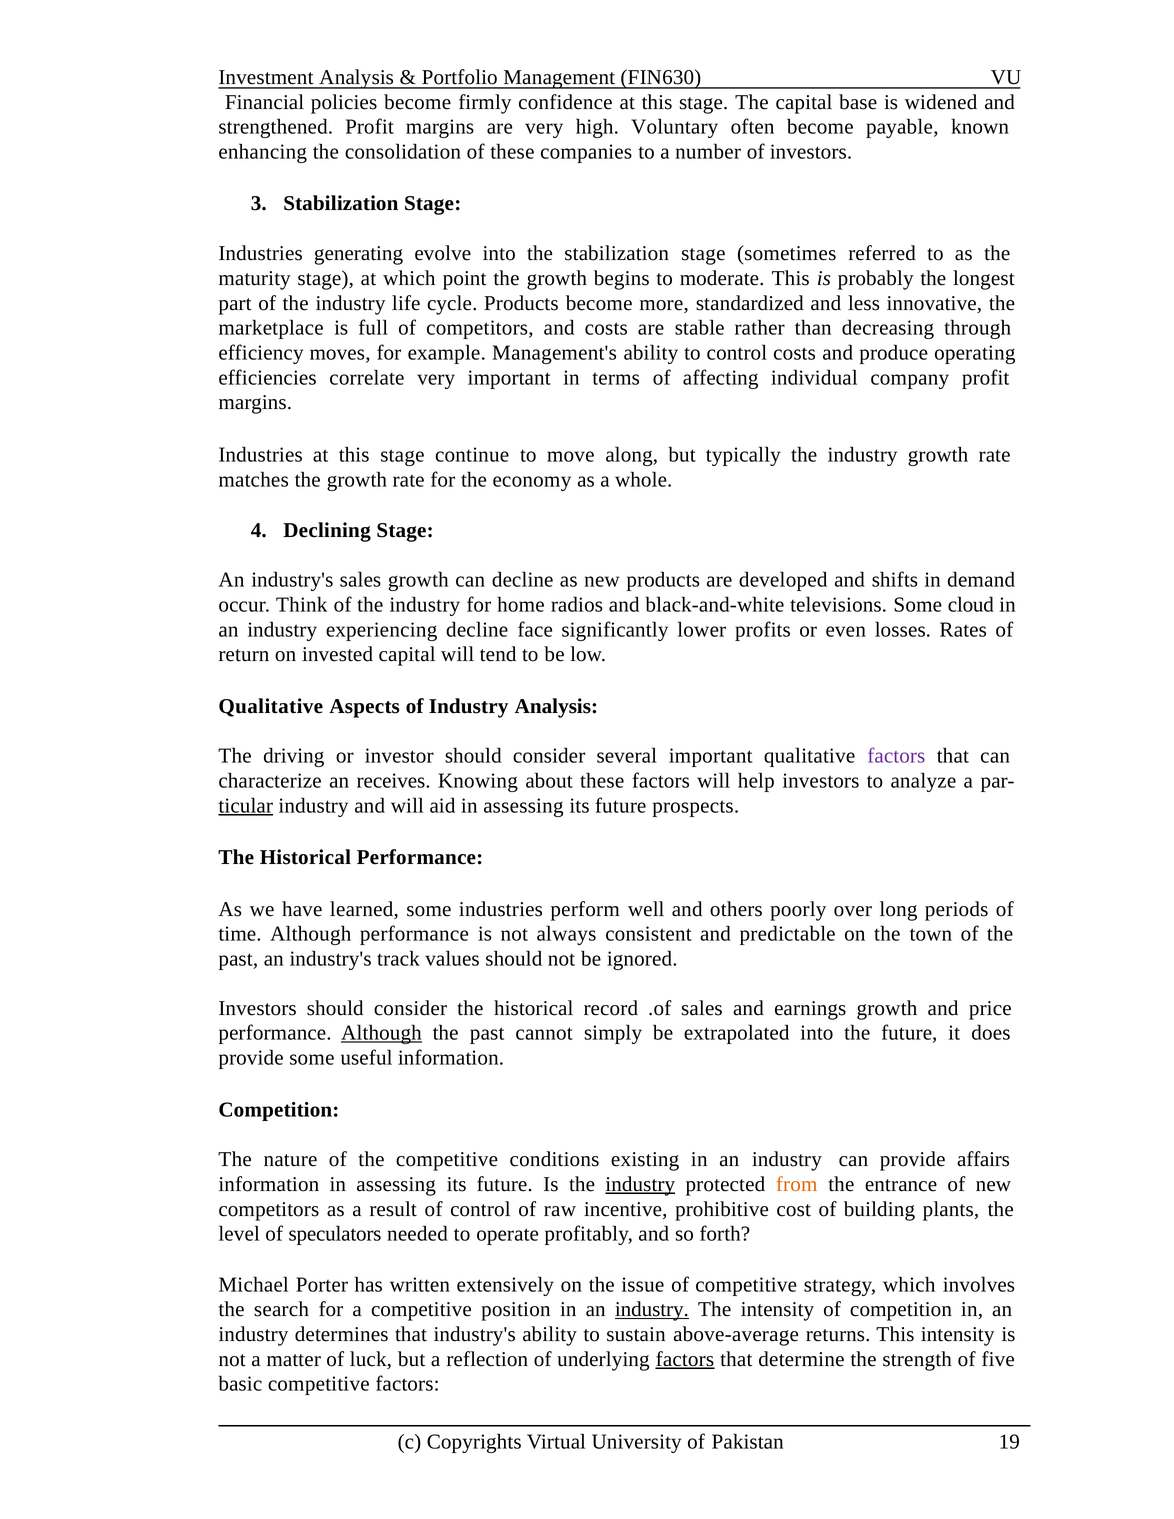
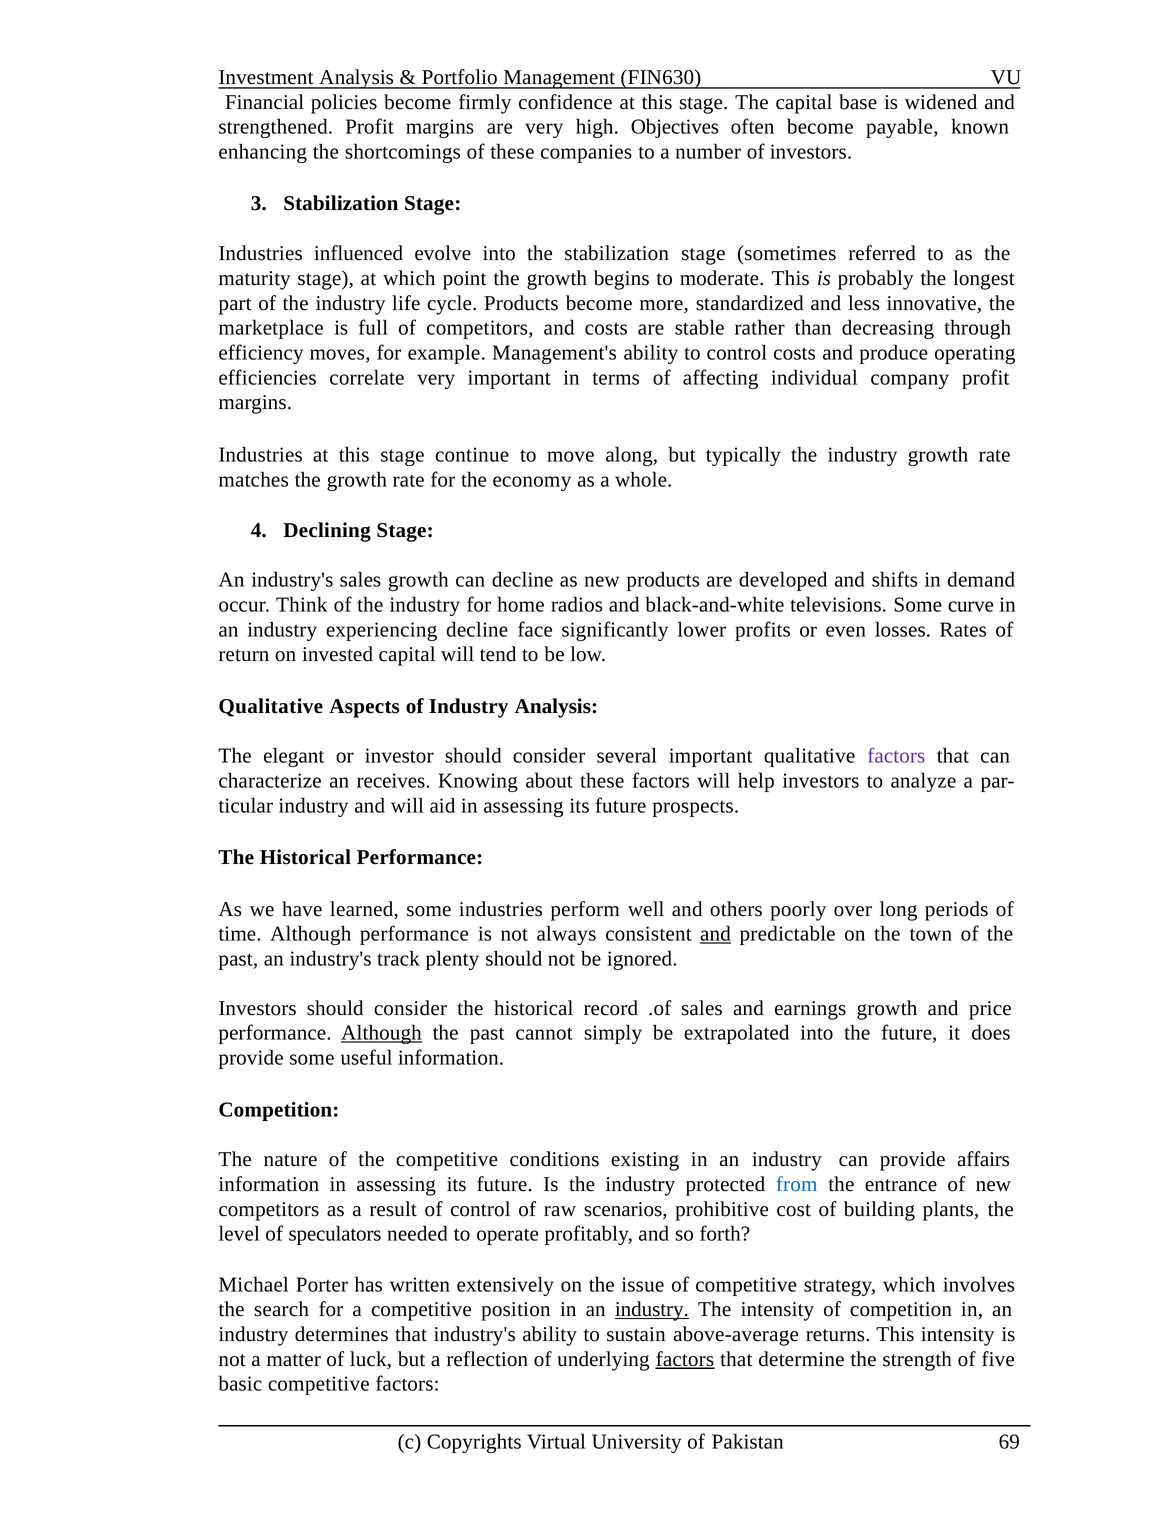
Voluntary: Voluntary -> Objectives (675, 127)
consolidation: consolidation -> shortcomings (403, 152)
generating: generating -> influenced (359, 253)
cloud: cloud -> curve (971, 605)
driving: driving -> elegant (294, 756)
ticular underline: present -> none (246, 806)
and underline: none -> present (715, 934)
values: values -> plenty (452, 959)
industry underline: present -> none (640, 1184)
from colour: orange -> blue (797, 1184)
incentive: incentive -> scenarios (626, 1209)
19: 19 -> 69 (1009, 1442)
